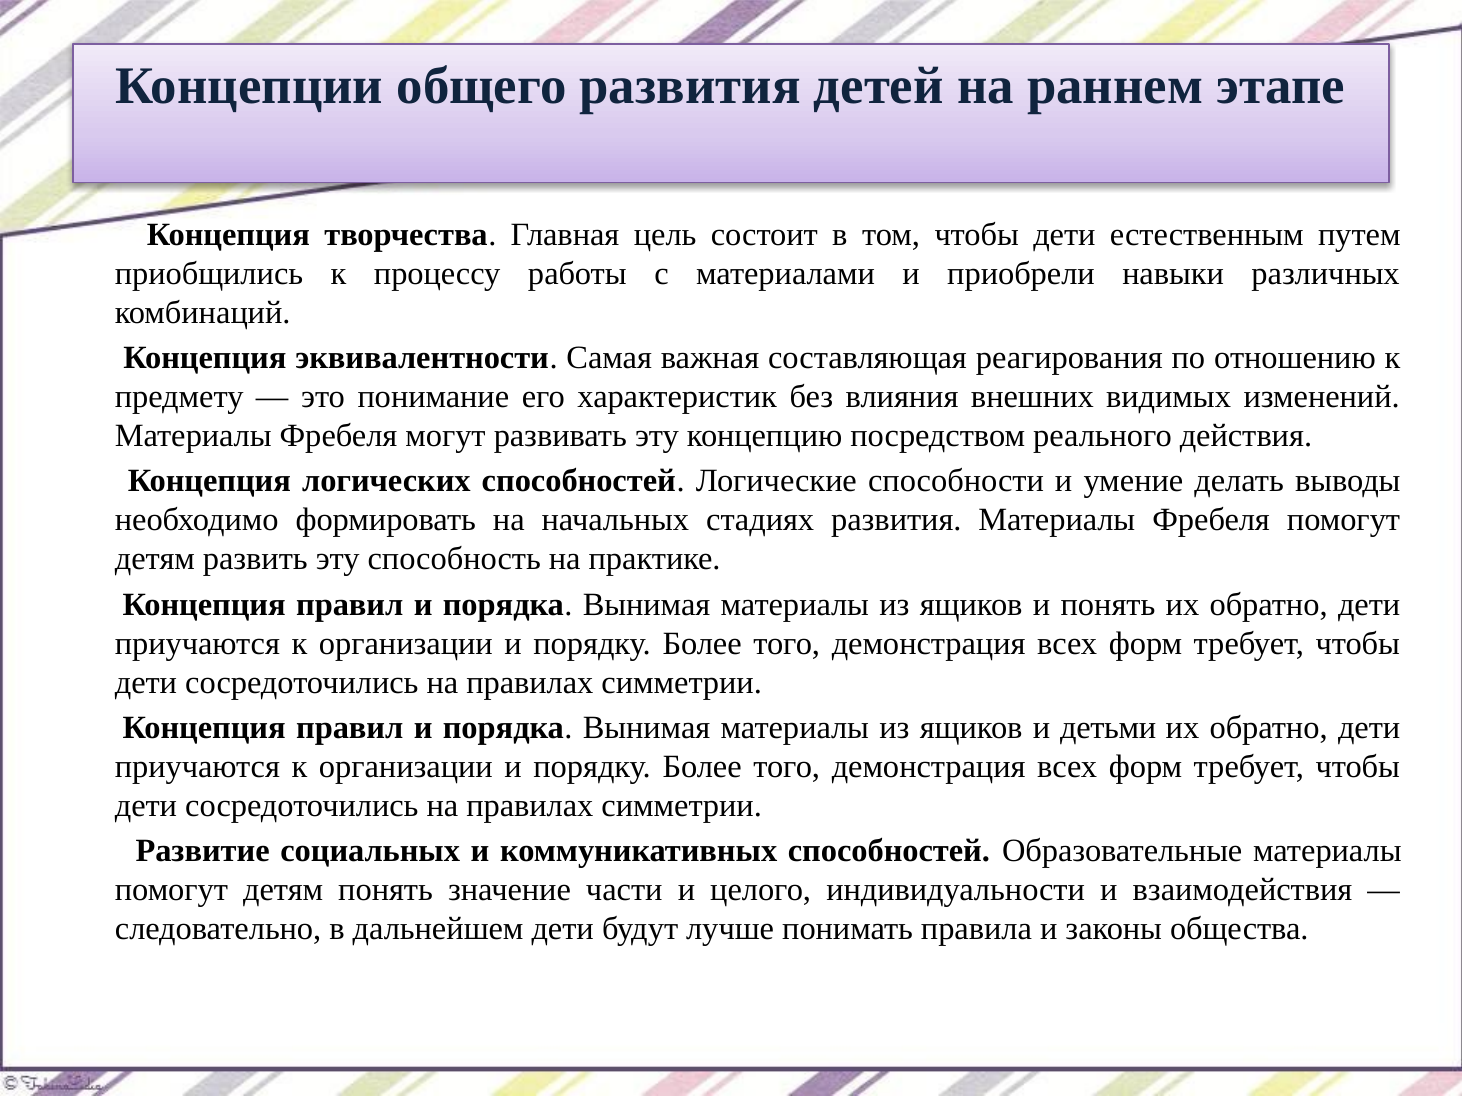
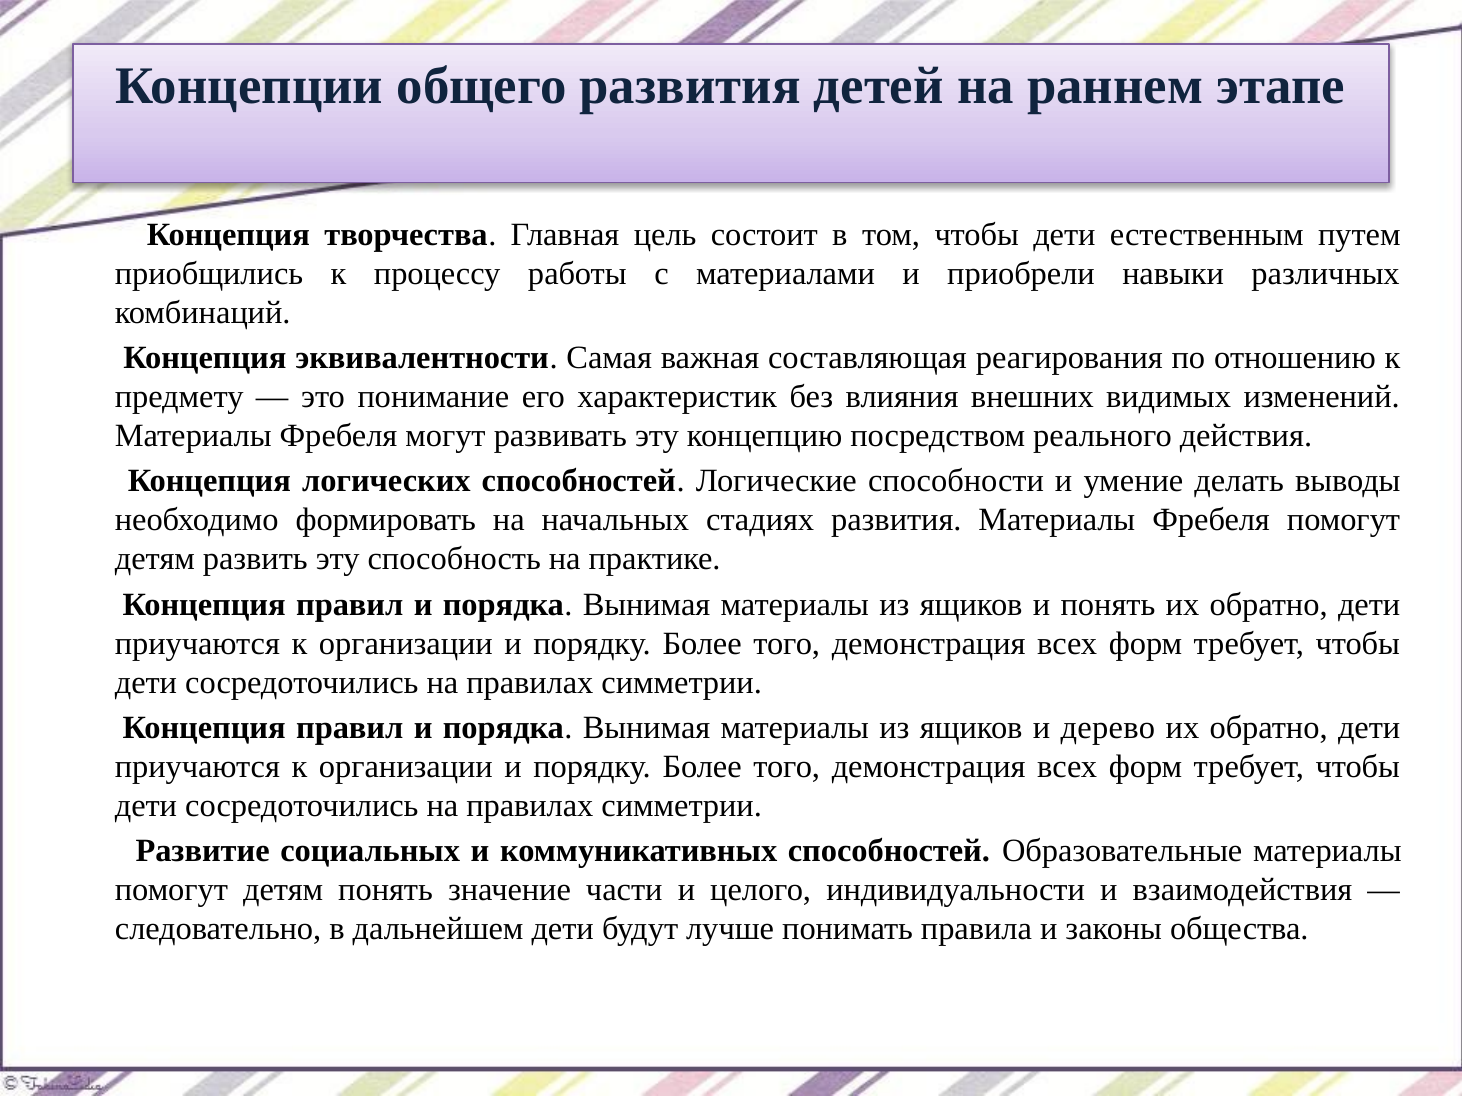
детьми: детьми -> дерево (1108, 728)
